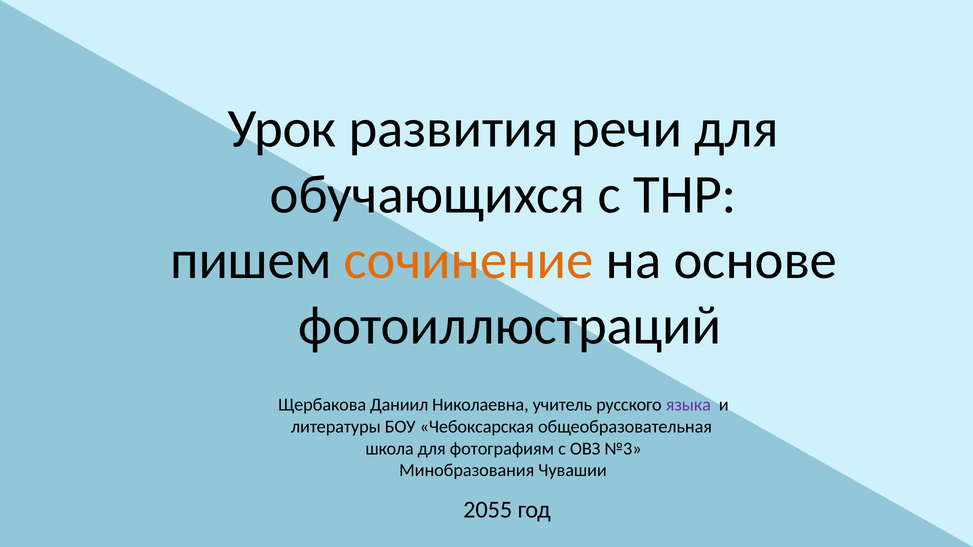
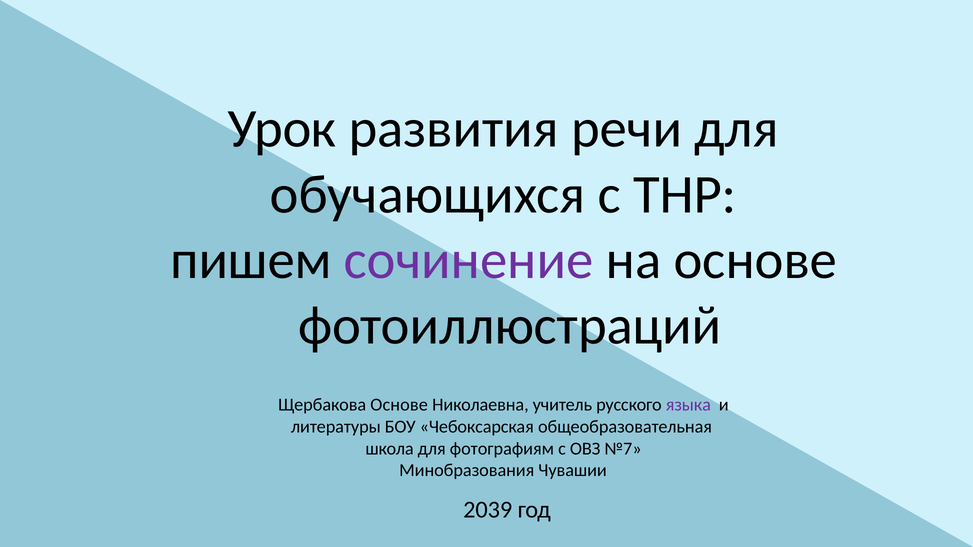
сочинение colour: orange -> purple (469, 260)
Щербакова Даниил: Даниил -> Основе (399, 405)
№3: №3 -> №7 (623, 449)
2055: 2055 -> 2039 (488, 510)
